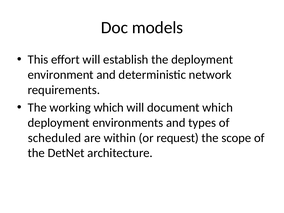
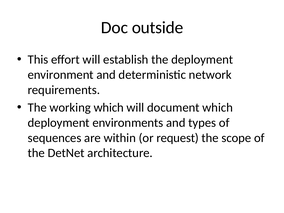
models: models -> outside (158, 27)
scheduled: scheduled -> sequences (55, 138)
